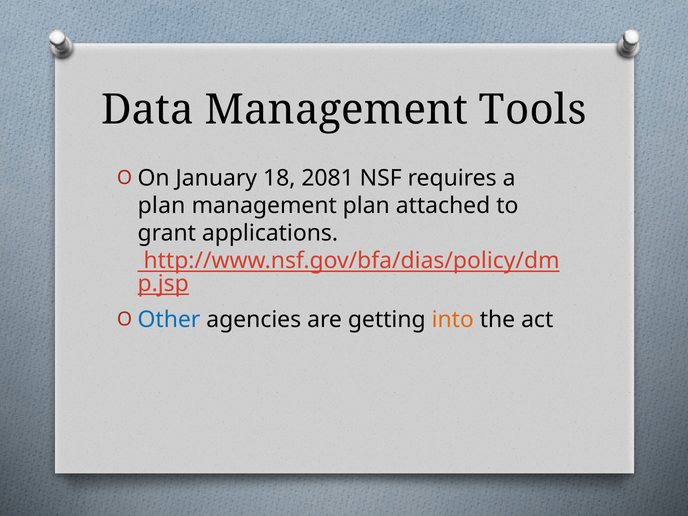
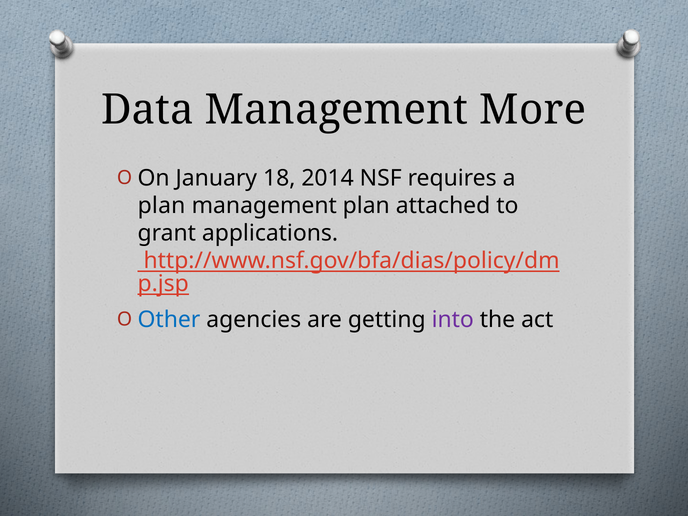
Tools: Tools -> More (533, 110)
2081: 2081 -> 2014 (328, 178)
into colour: orange -> purple (453, 320)
